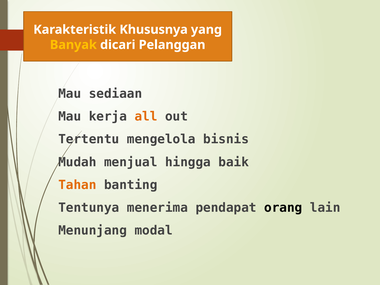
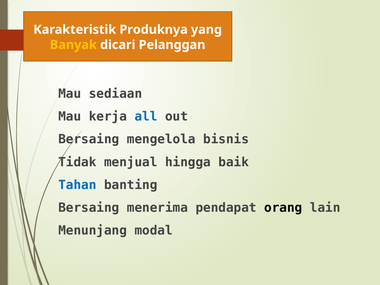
Khususnya: Khususnya -> Produknya (154, 30)
all colour: orange -> blue (146, 116)
Tertentu: Tertentu -> Bersaing (89, 139)
Mudah: Mudah -> Tidak (77, 162)
Tahan colour: orange -> blue (77, 185)
Tentunya: Tentunya -> Bersaing (89, 208)
